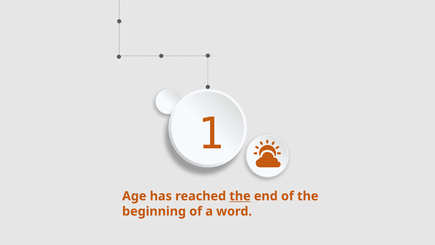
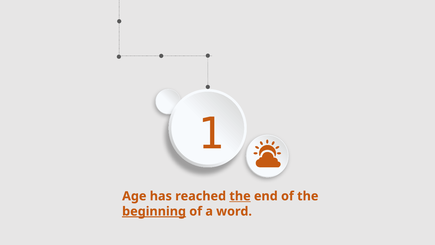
beginning underline: none -> present (154, 211)
